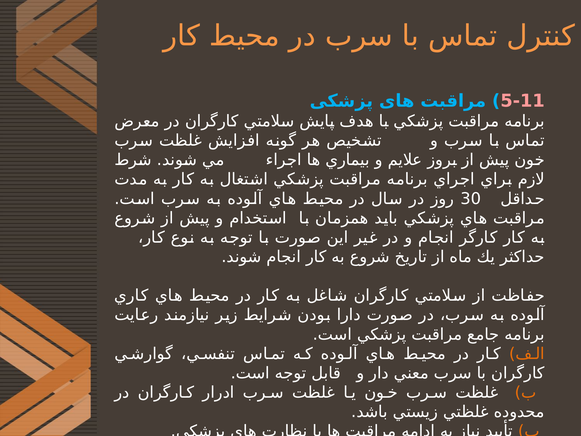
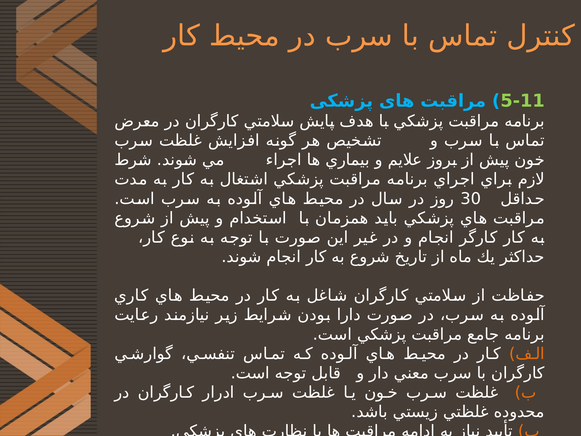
5-11 colour: pink -> light green (523, 101)
